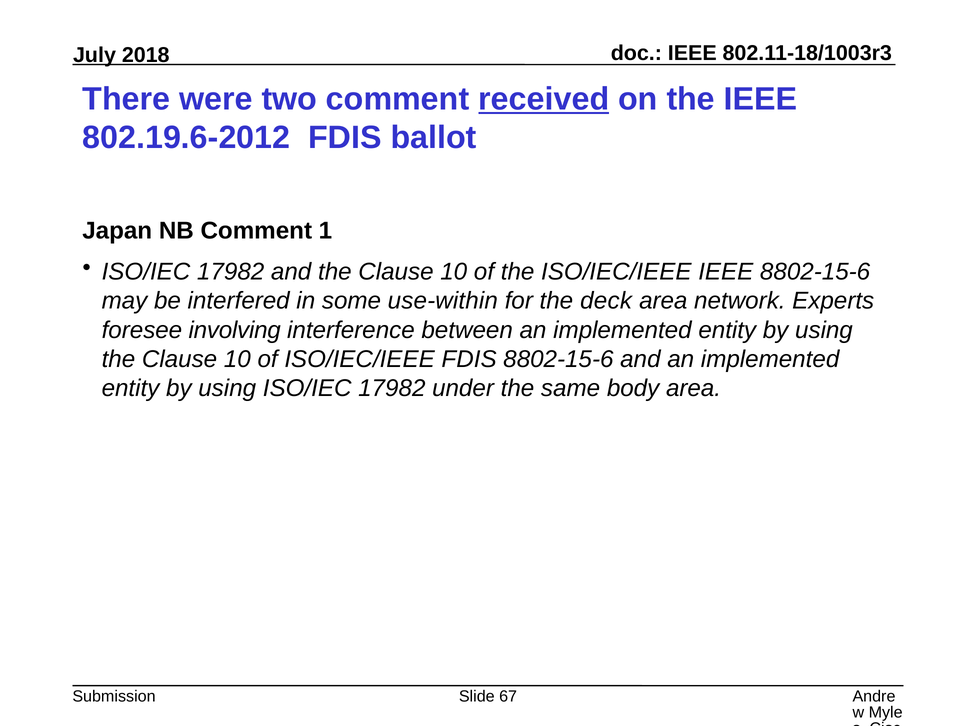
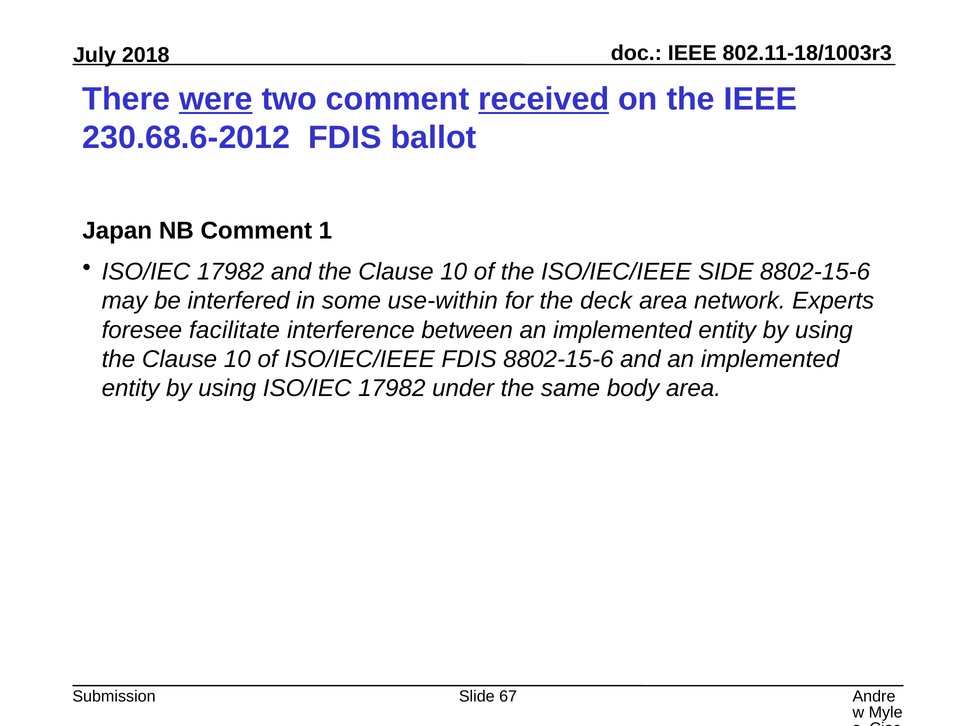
were underline: none -> present (216, 99)
802.19.6-2012: 802.19.6-2012 -> 230.68.6-2012 (186, 138)
ISO/IEC/IEEE IEEE: IEEE -> SIDE (726, 272)
involving: involving -> facilitate (234, 330)
